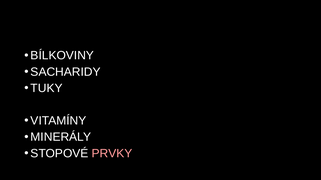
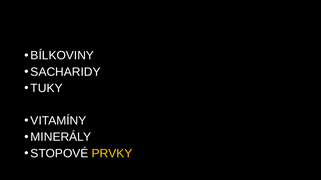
PRVKY colour: pink -> yellow (112, 154)
